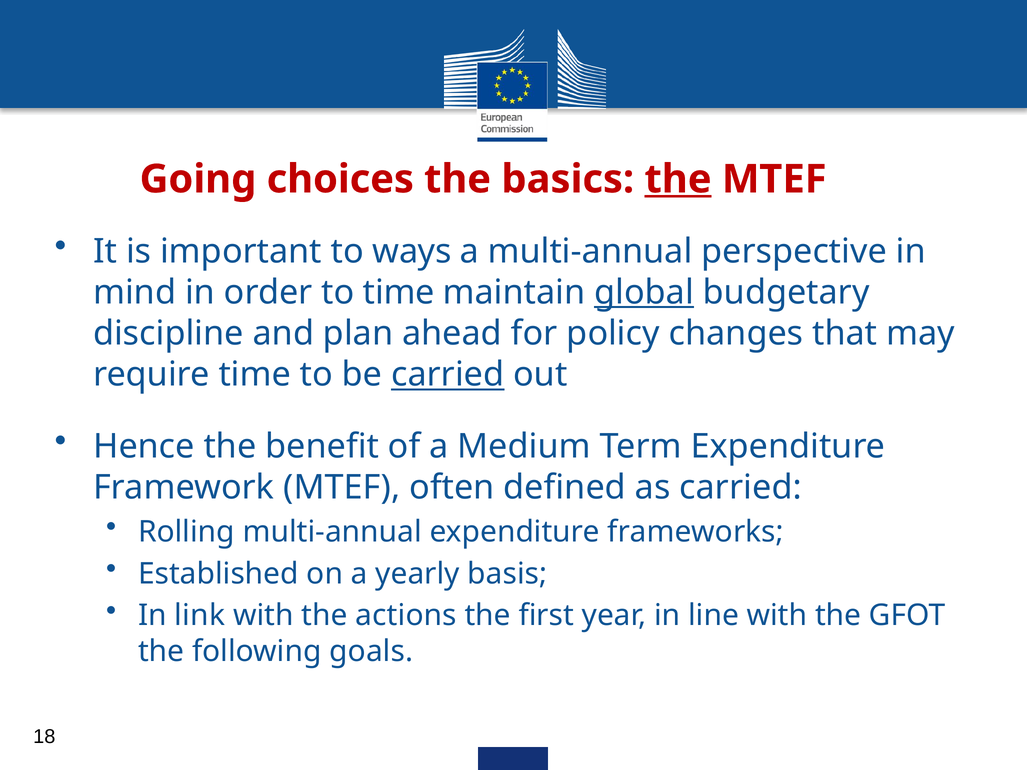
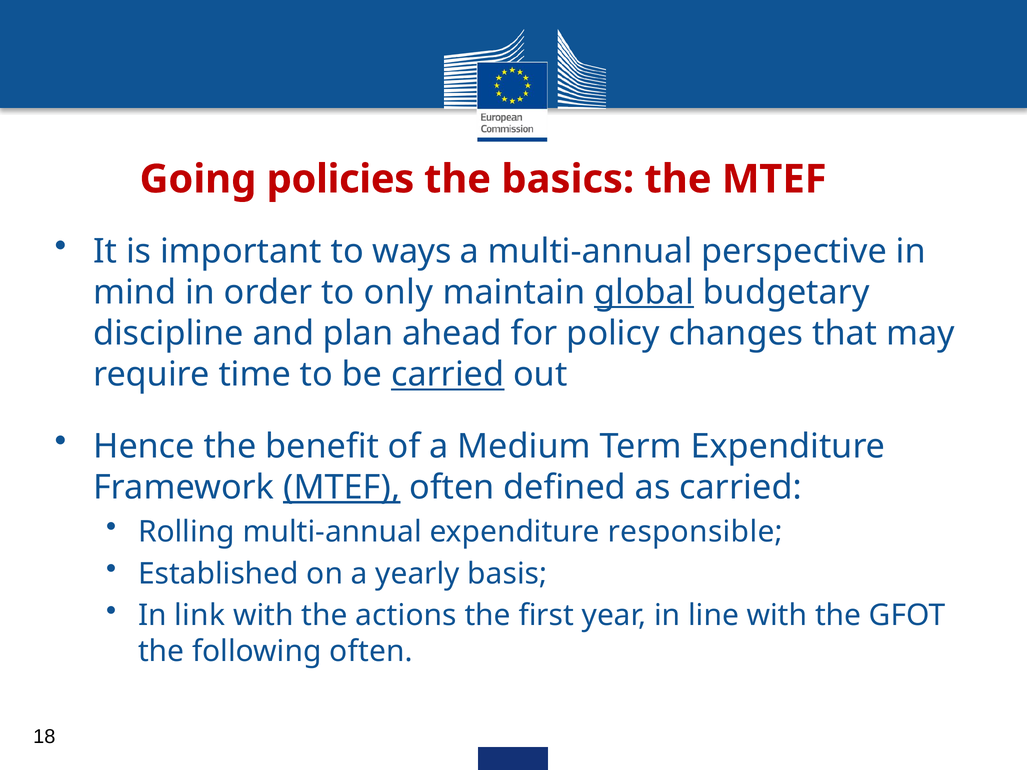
choices: choices -> policies (340, 179)
the underline: present -> none (678, 179)
to time: time -> only (398, 293)
MTEF underline: none -> present (342, 488)
frameworks: frameworks -> responsible (695, 532)
following goals: goals -> often (371, 652)
